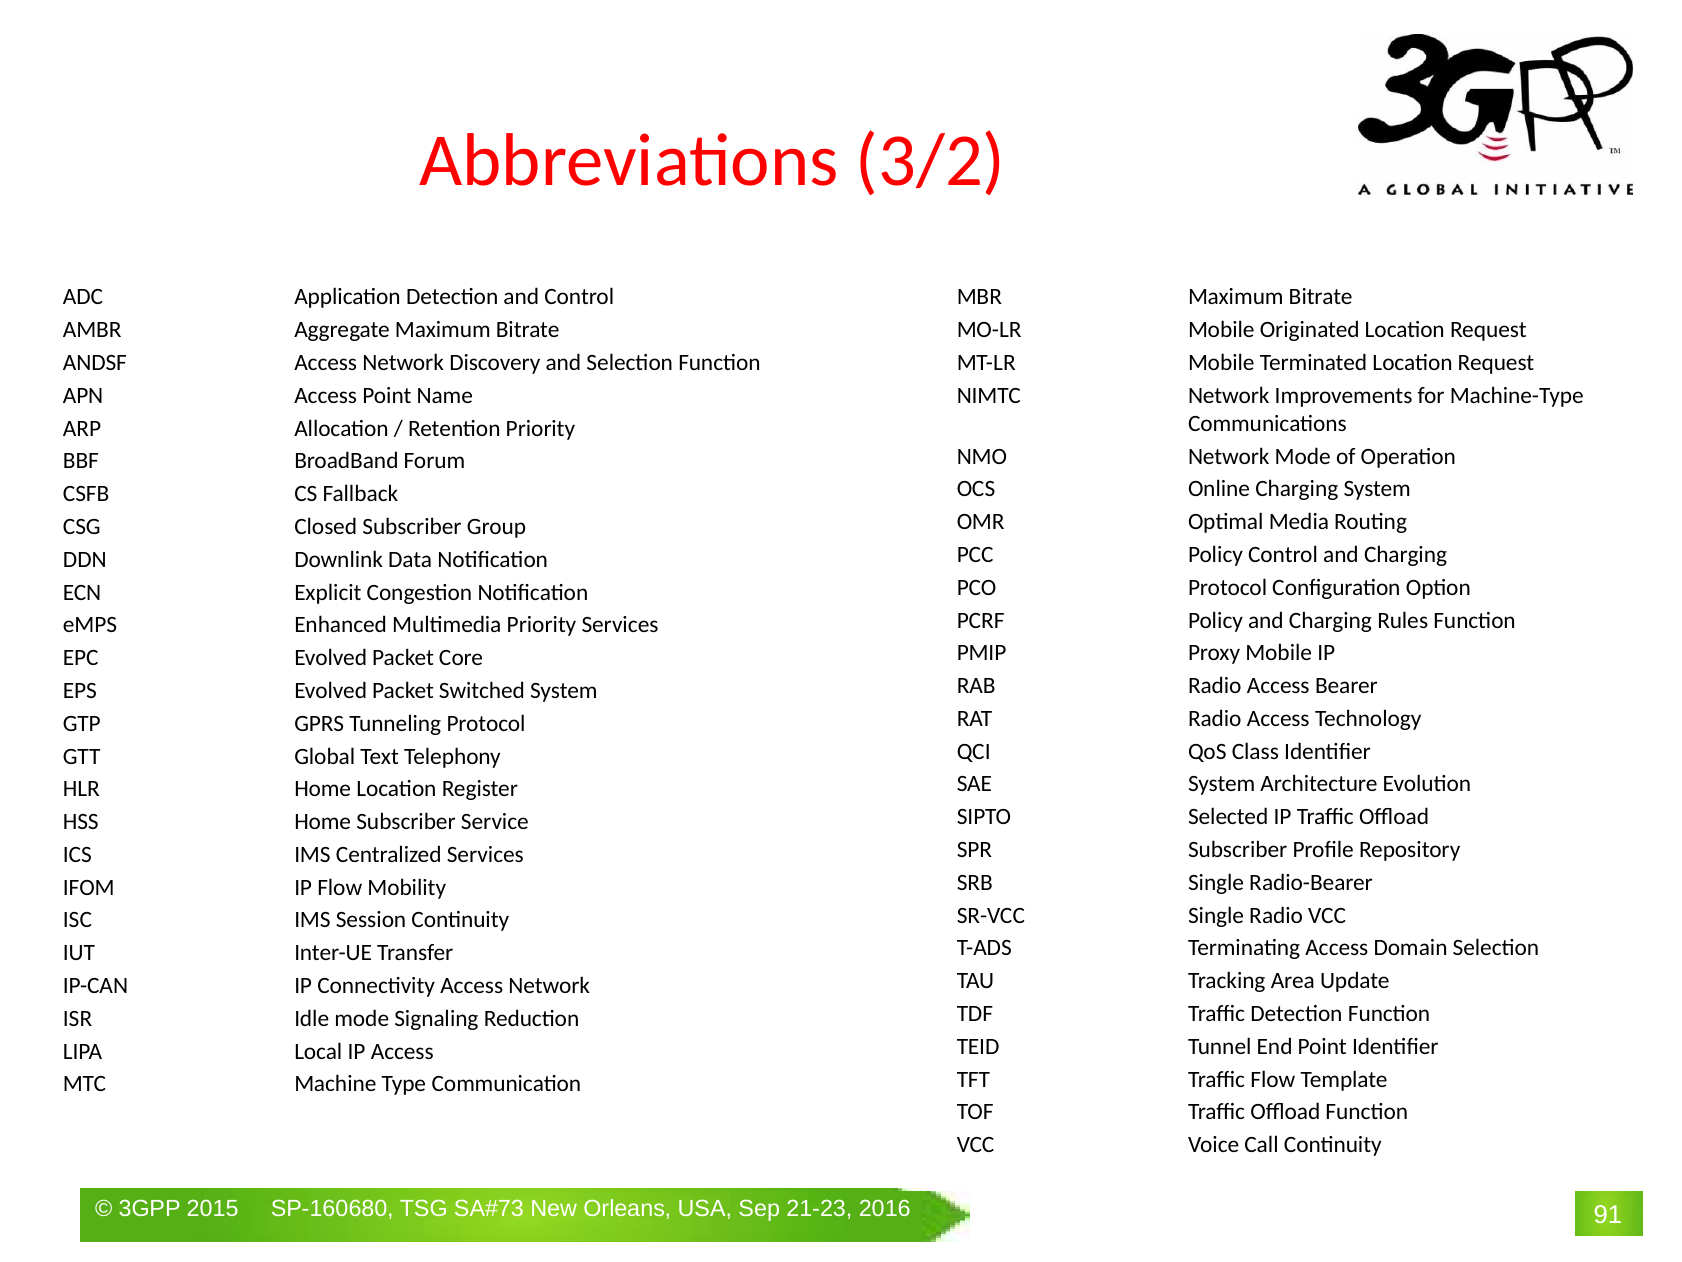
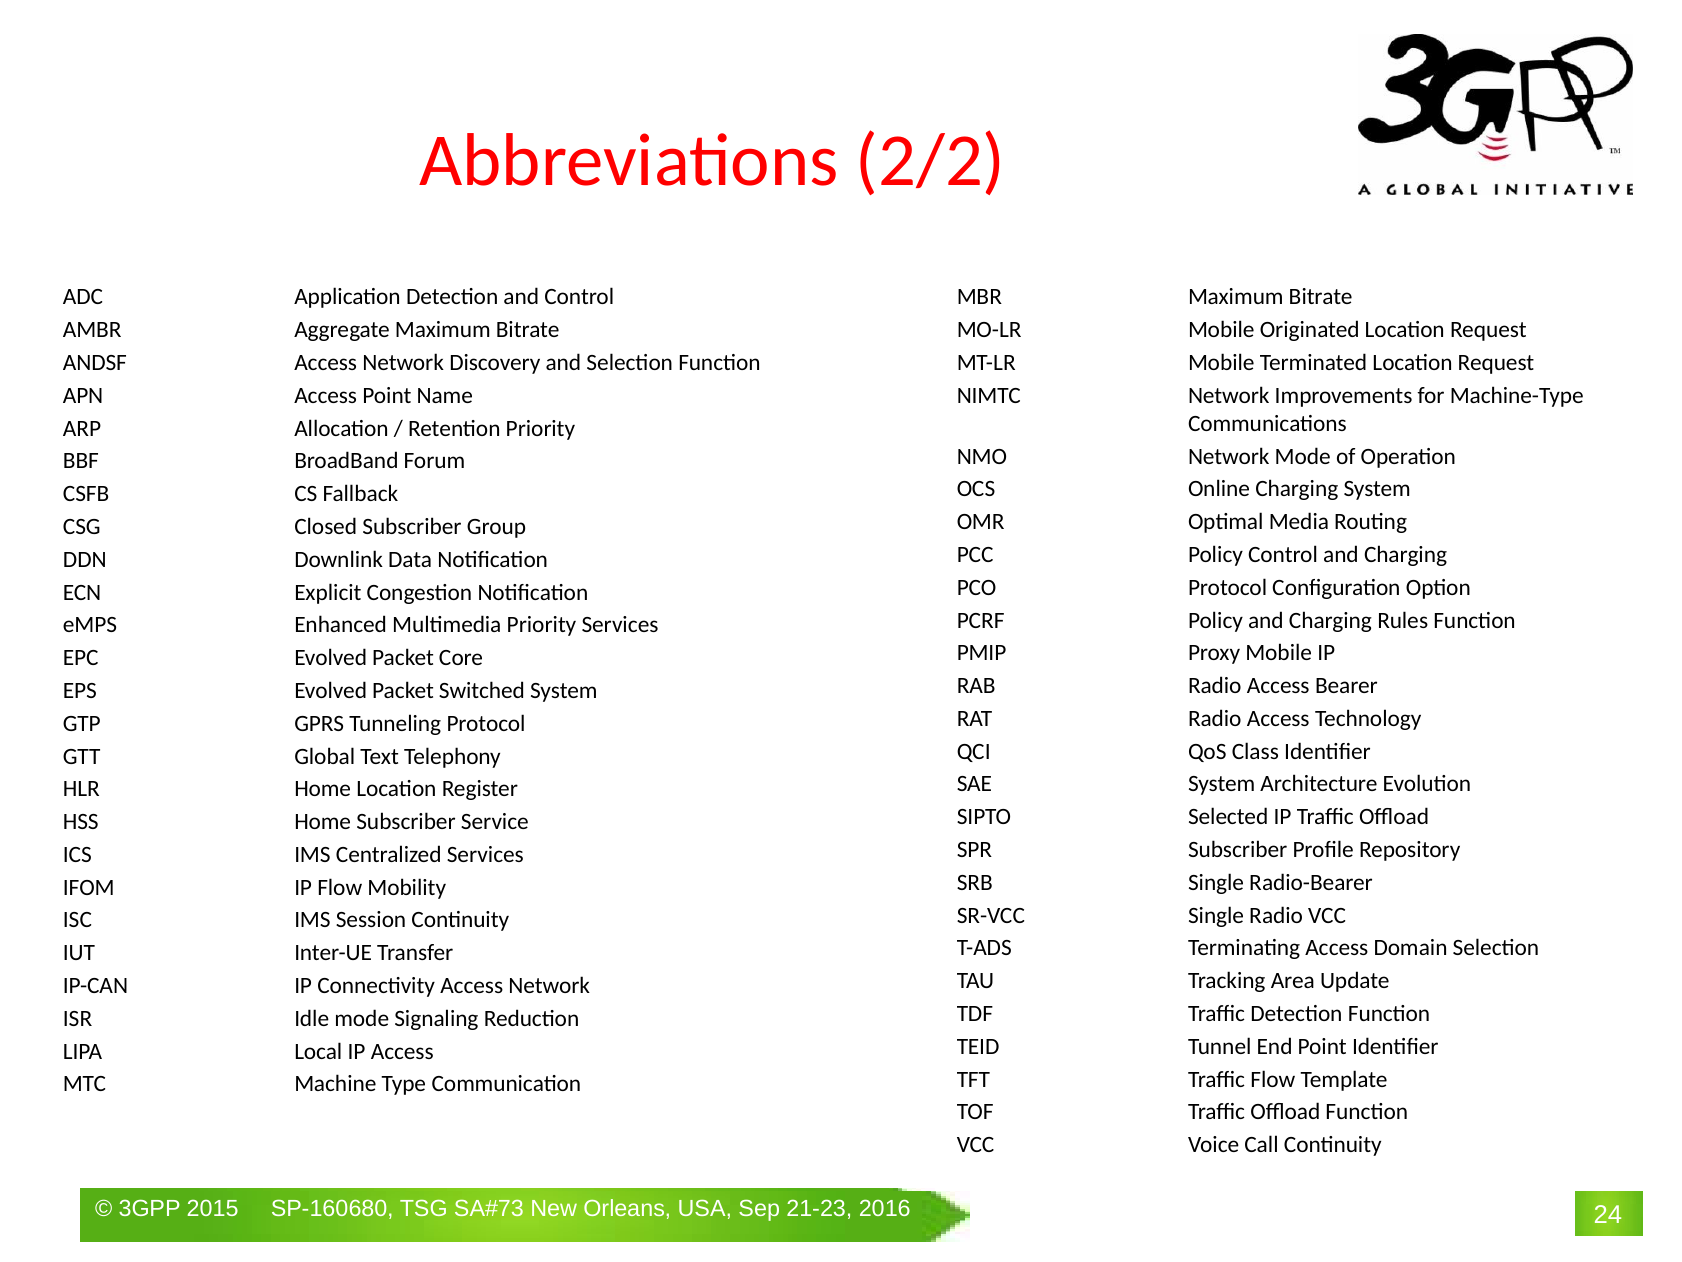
3/2: 3/2 -> 2/2 (931, 161)
91: 91 -> 24 (1608, 1215)
